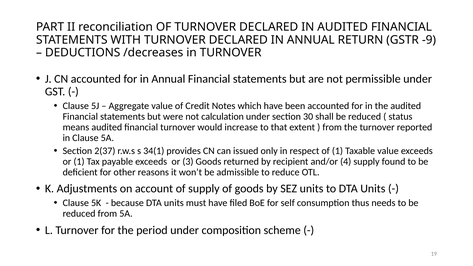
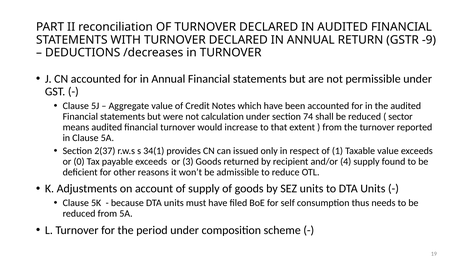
30: 30 -> 74 (308, 116)
status: status -> sector (401, 116)
or 1: 1 -> 0 (79, 162)
